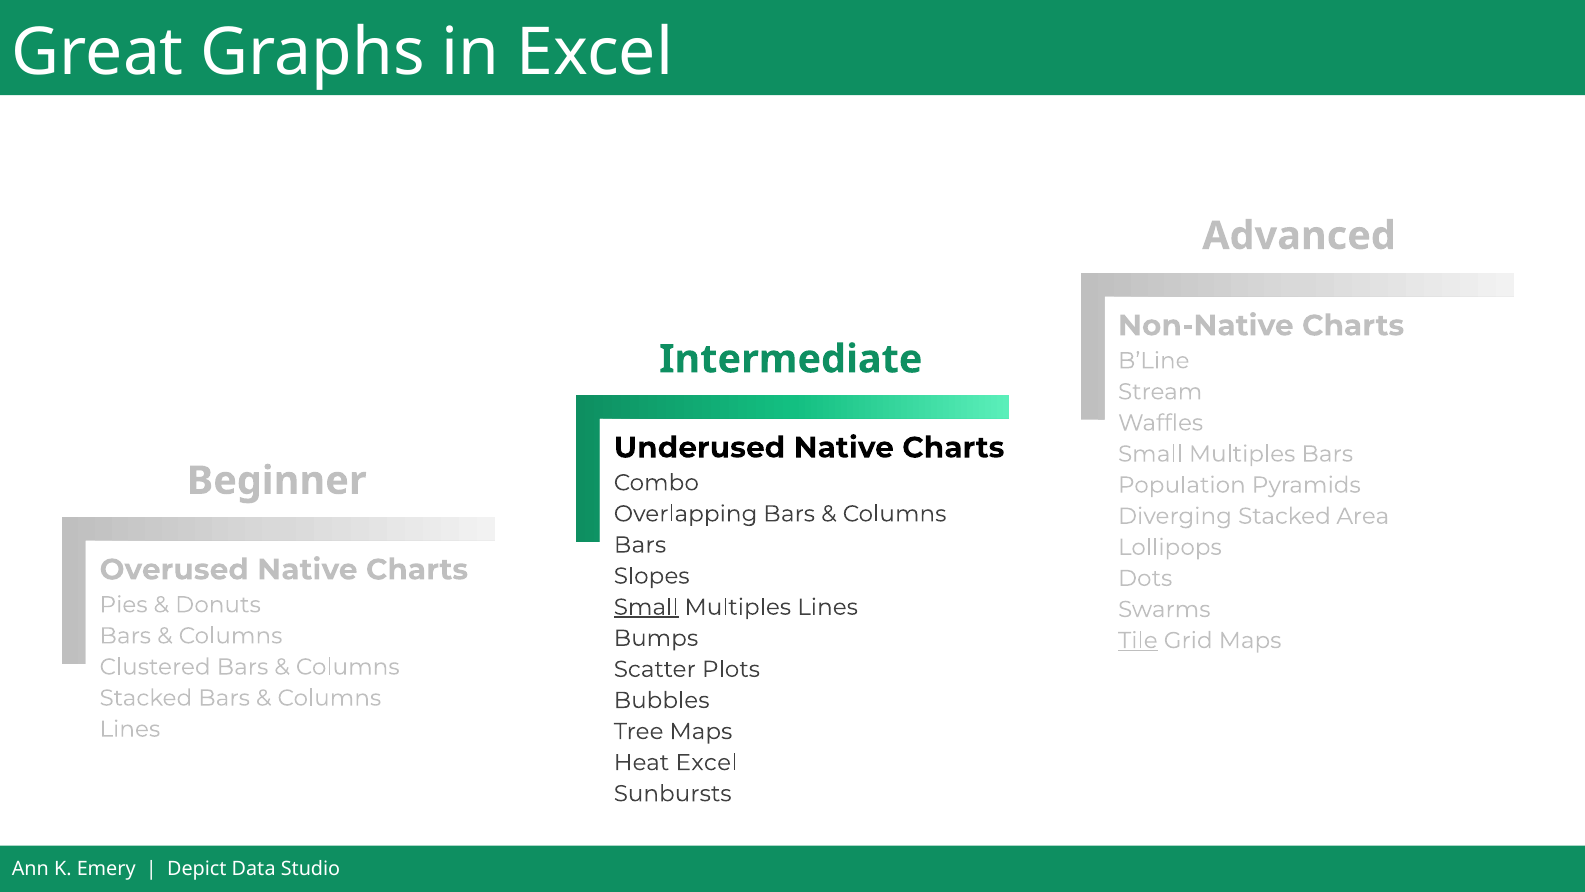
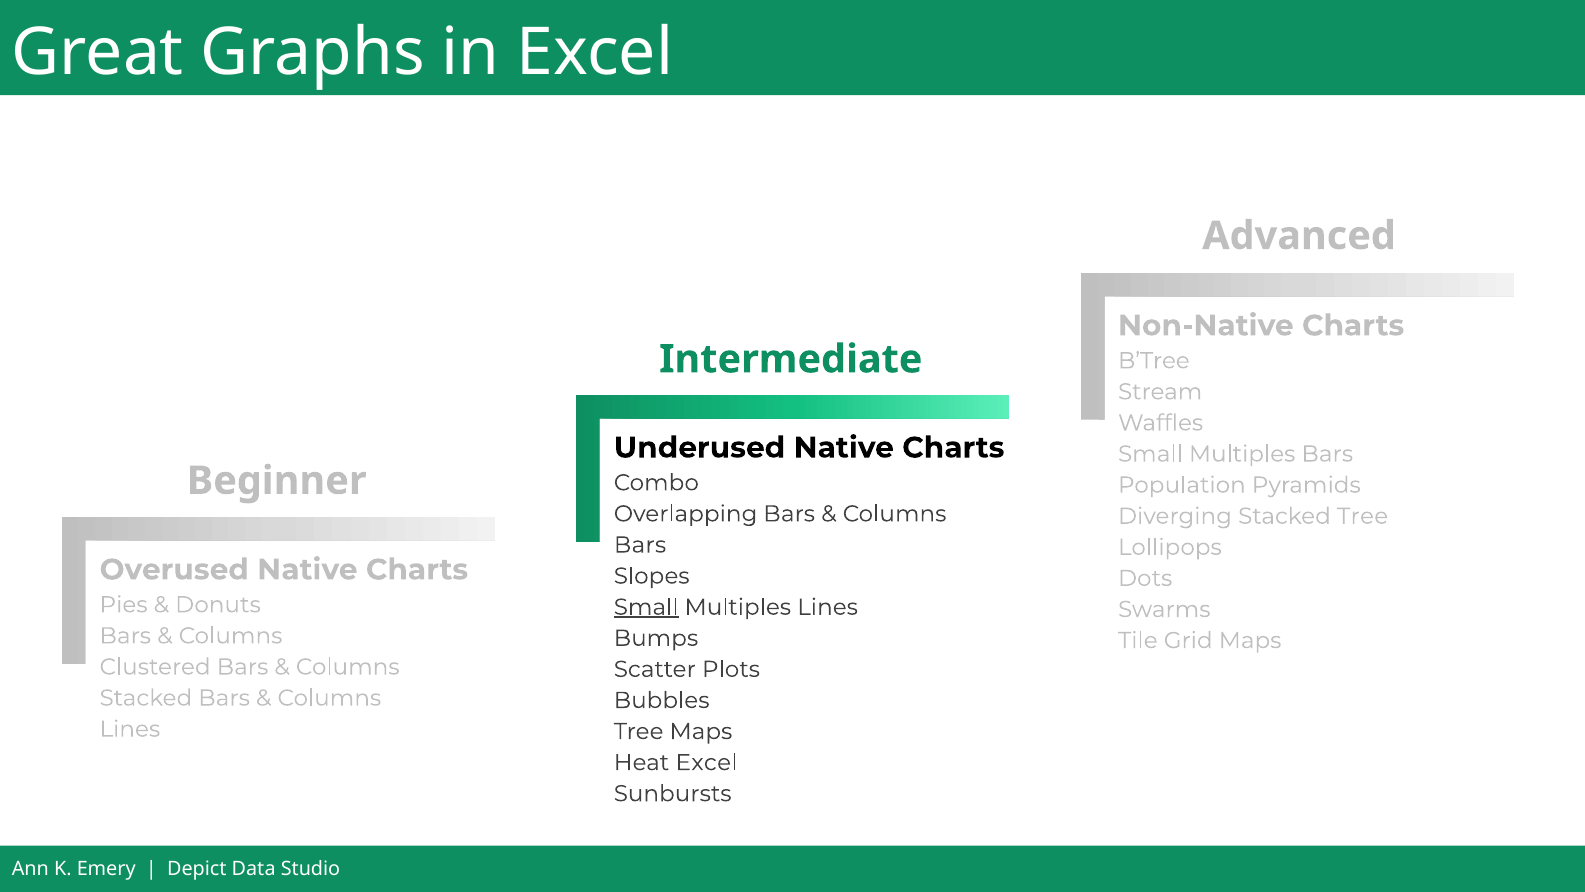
B’Line: B’Line -> B’Tree (1154, 361)
Stacked Area: Area -> Tree (1363, 516)
Tile underline: present -> none (1138, 640)
